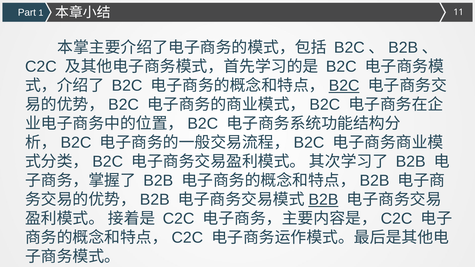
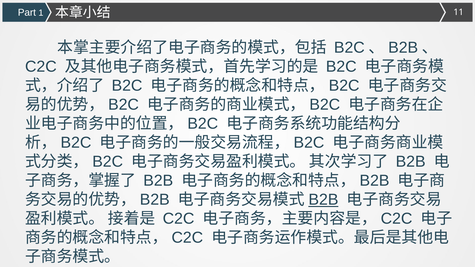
B2C underline: present -> none (344, 86)
